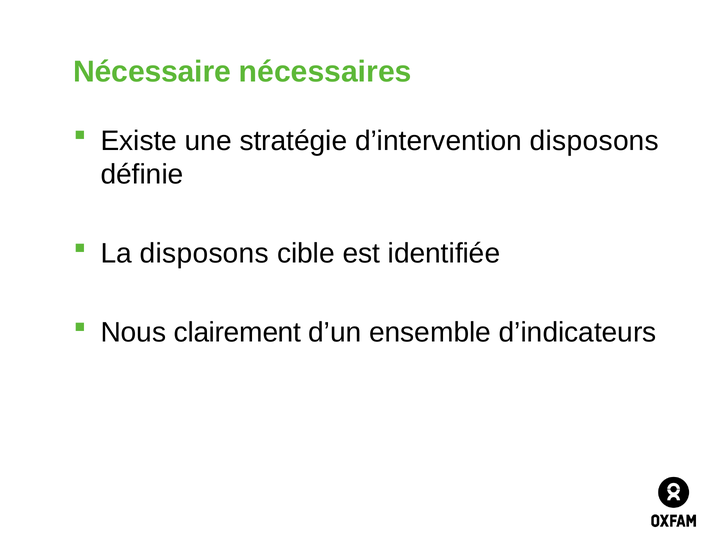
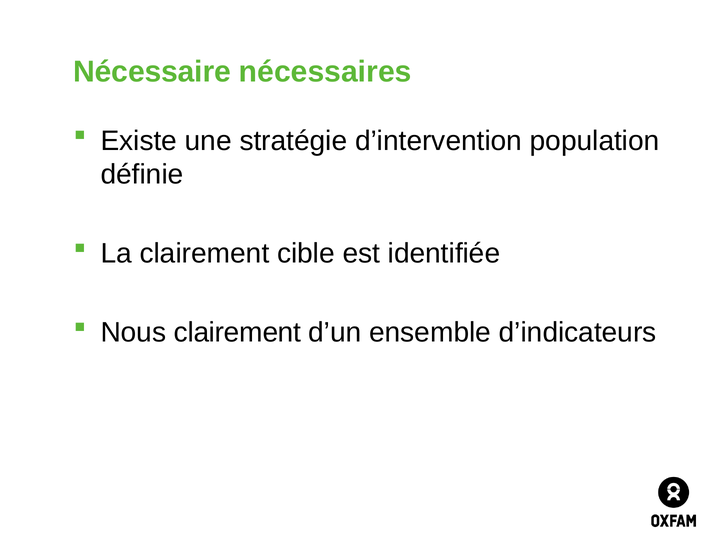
d’intervention disposons: disposons -> population (595, 141)
La disposons: disposons -> clairement (204, 253)
